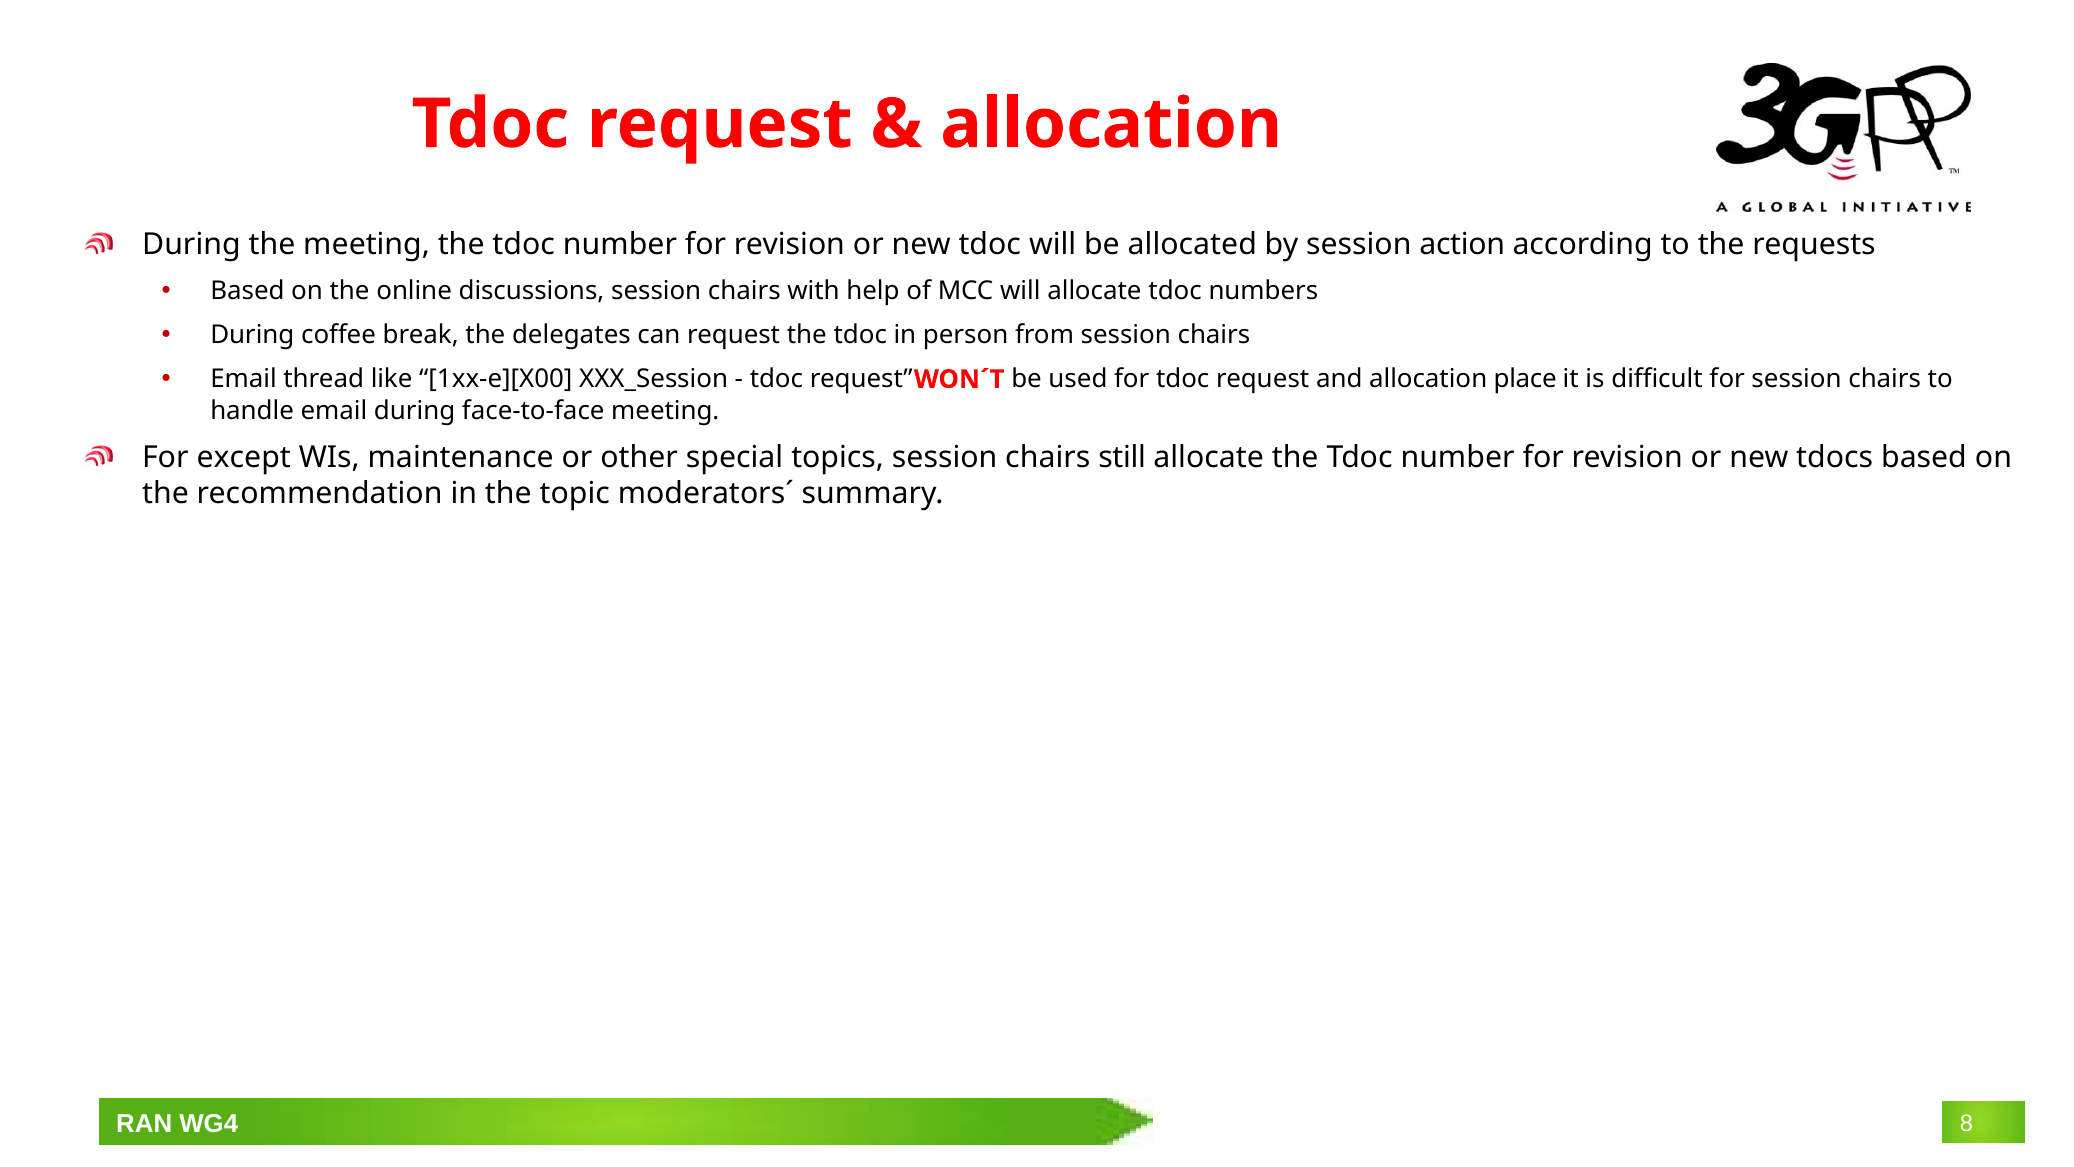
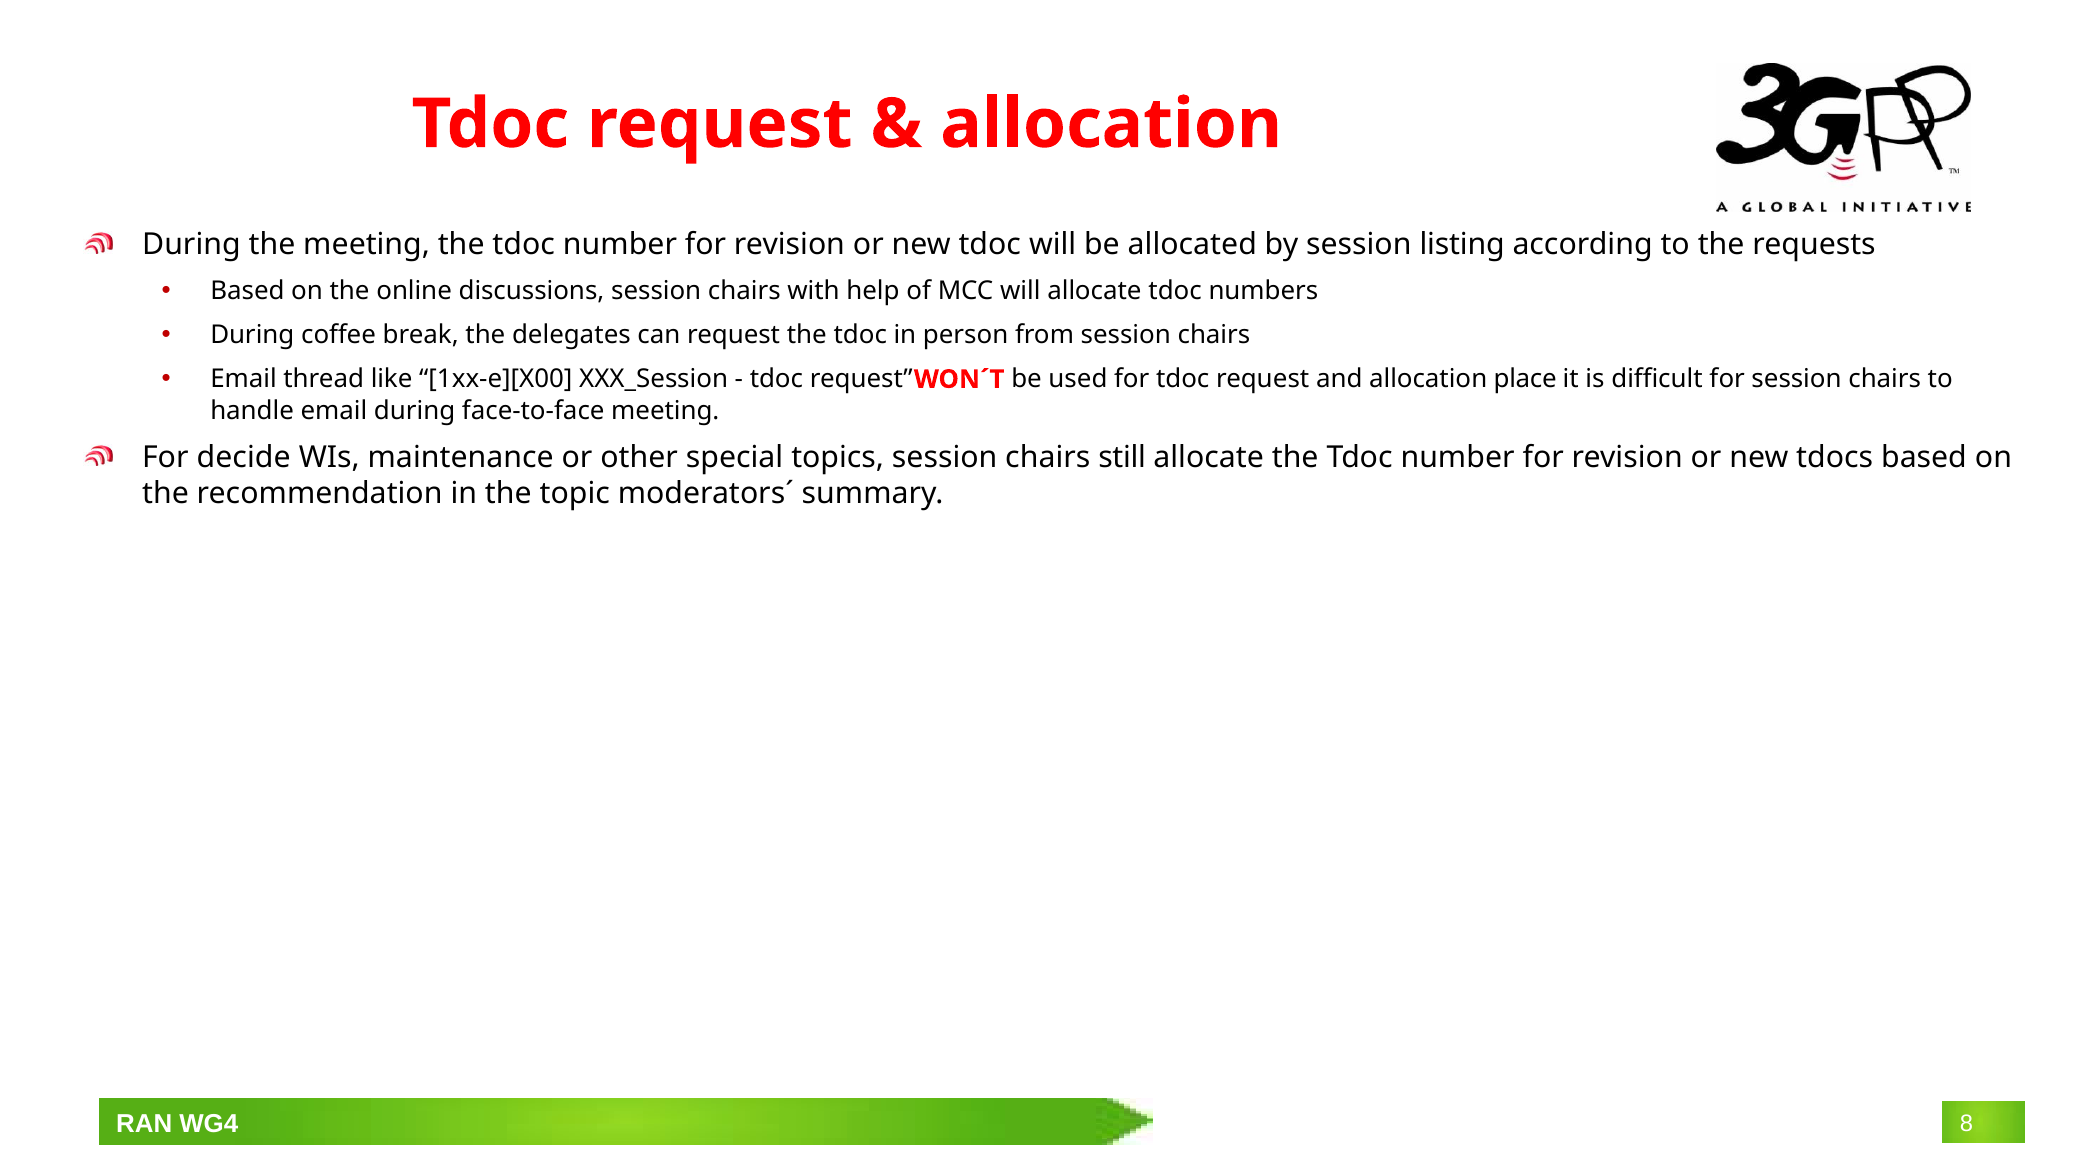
action: action -> listing (1462, 245)
except: except -> decide (244, 457)
